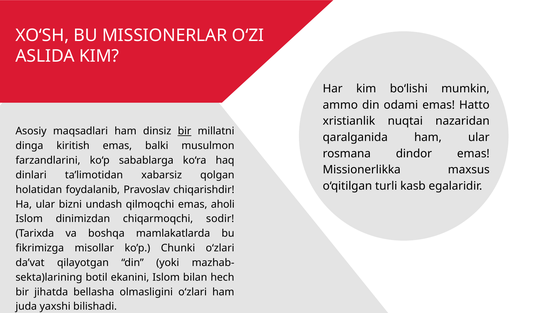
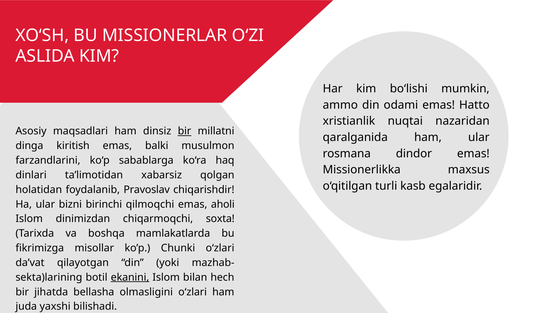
undash: undash -> birinchi (104, 204)
sodir: sodir -> soxta (220, 219)
ekanini underline: none -> present (130, 278)
